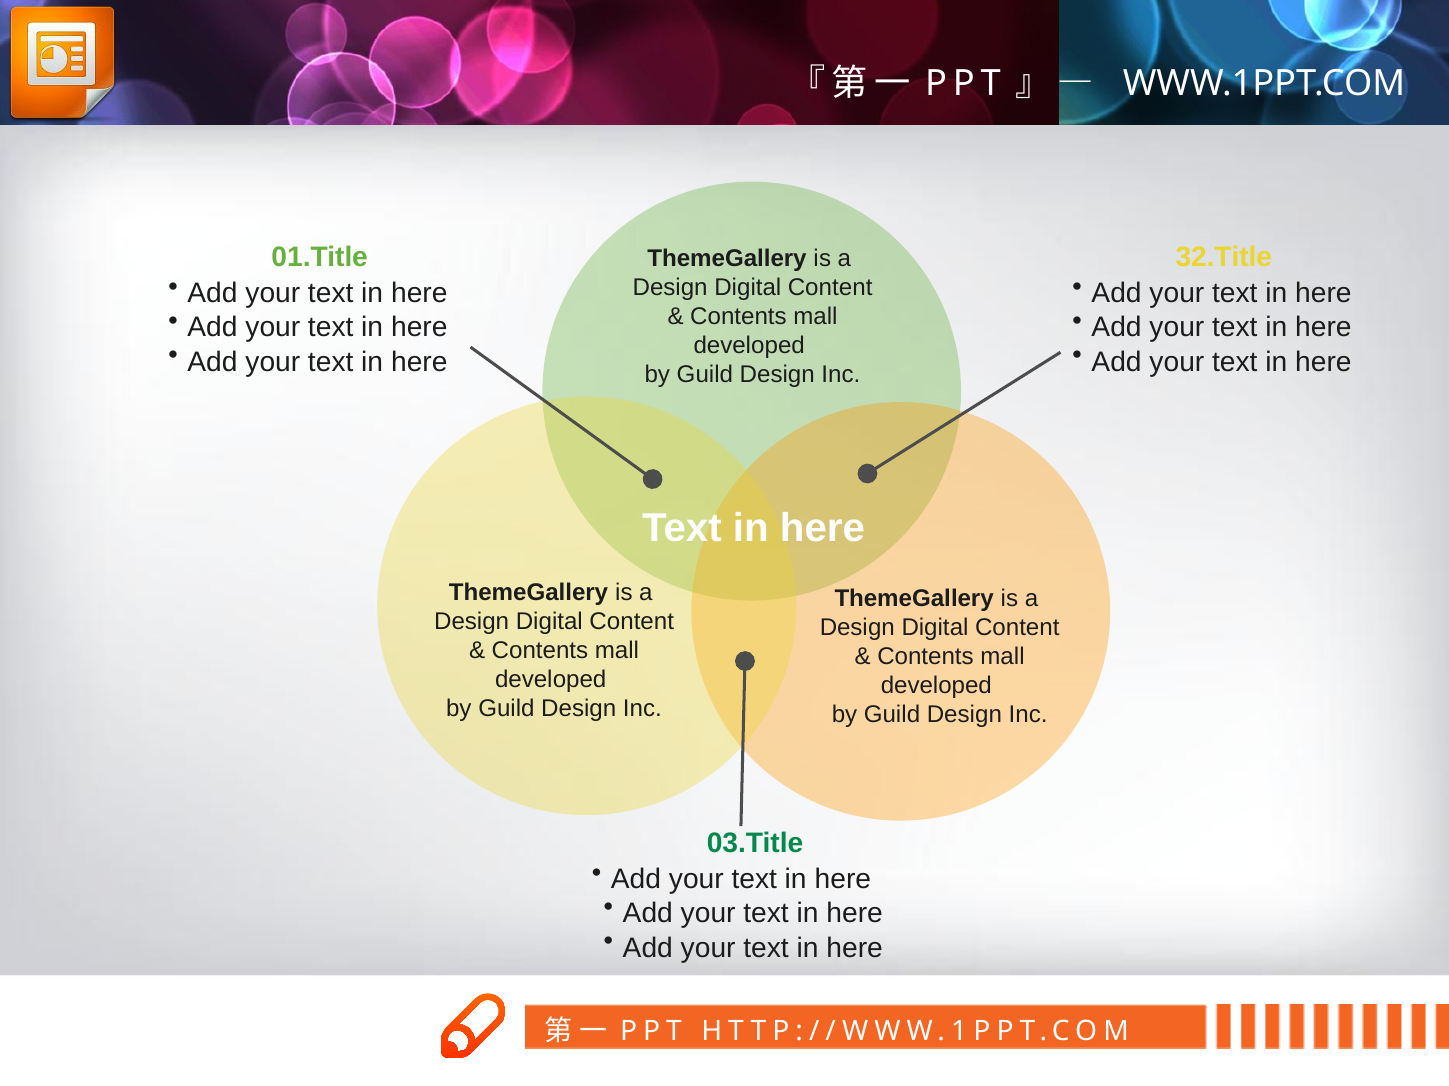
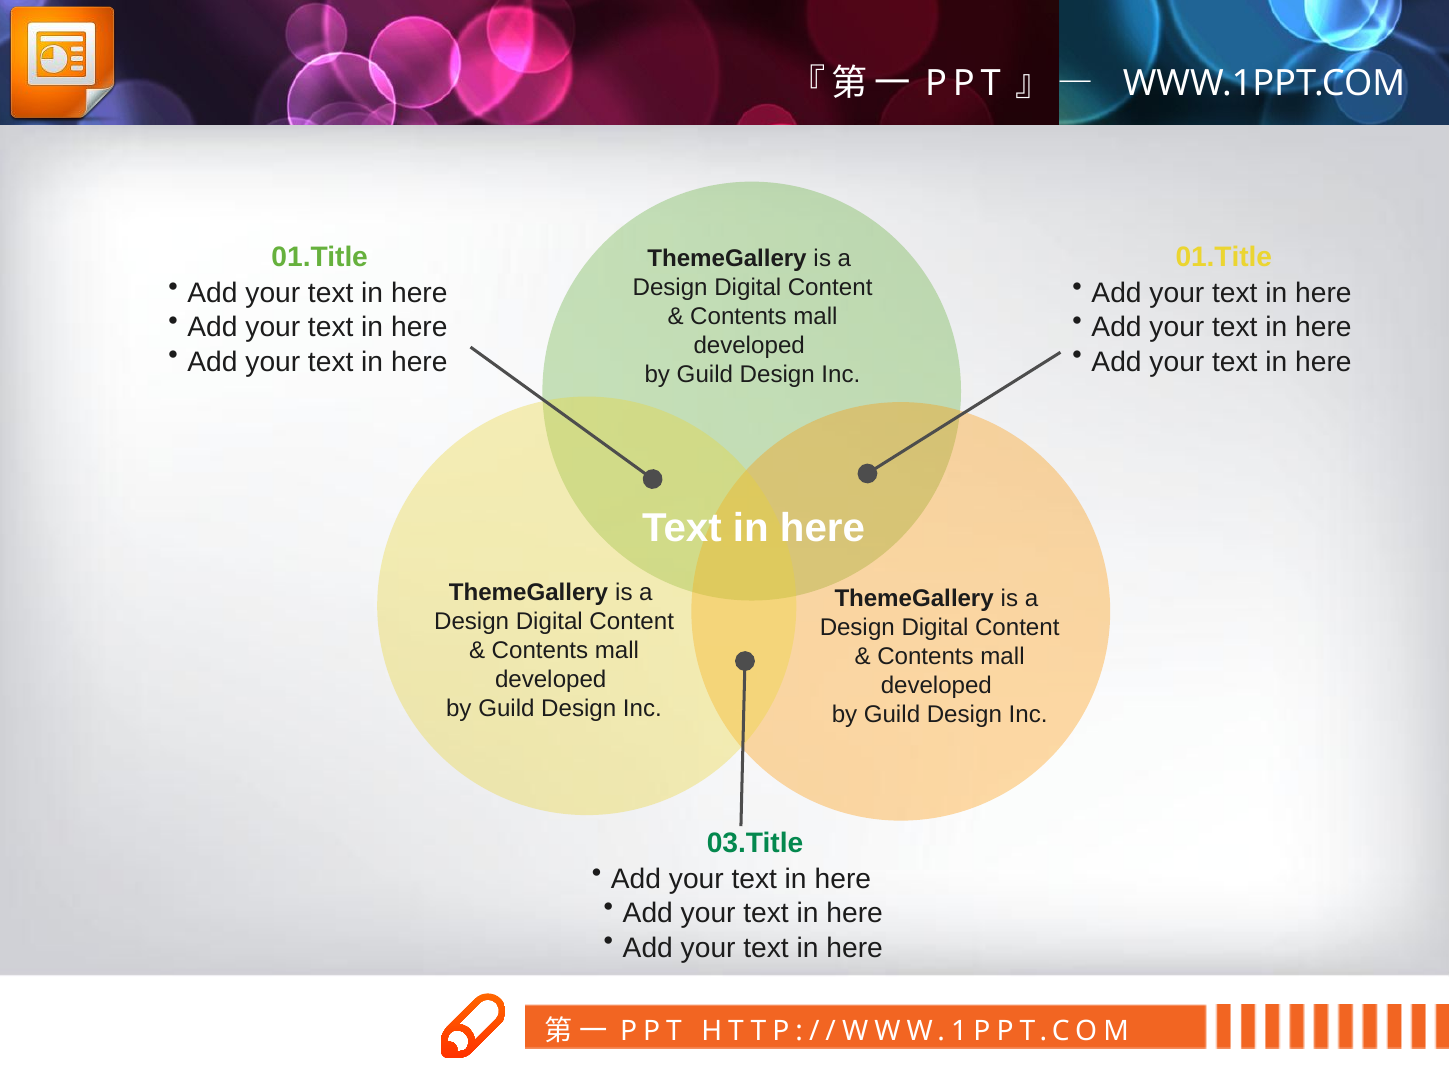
32.Title: 32.Title -> 01.Title (1224, 257)
